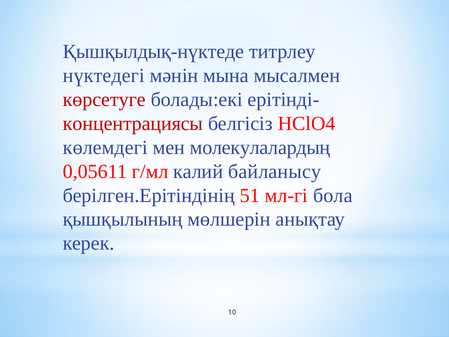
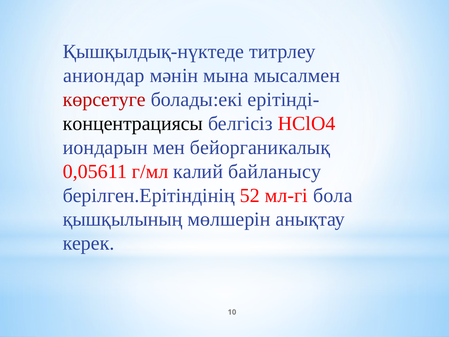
нүктедегі: нүктедегі -> аниондар (104, 76)
концентрациясы colour: red -> black (133, 123)
көлемдегі: көлемдегі -> иондарын (105, 147)
молекулалардың: молекулалардың -> бейорганикалық (260, 147)
51: 51 -> 52 (250, 195)
